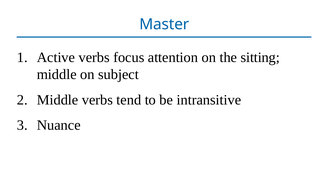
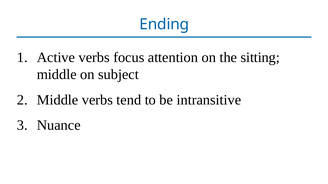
Master: Master -> Ending (164, 24)
